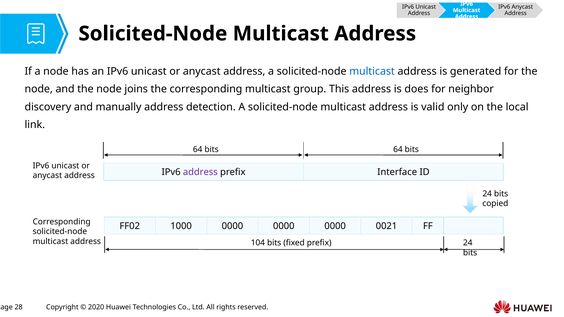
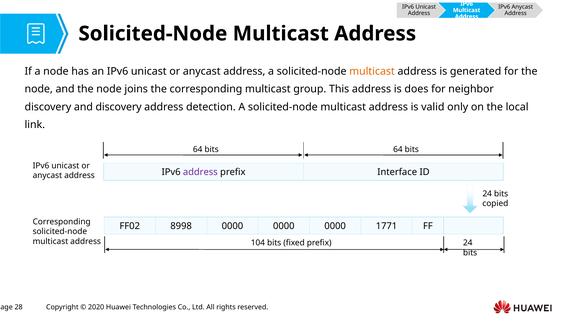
multicast colour: blue -> orange (372, 71)
and manually: manually -> discovery (119, 107)
1000: 1000 -> 8998 (181, 226)
0021: 0021 -> 1771 (386, 226)
